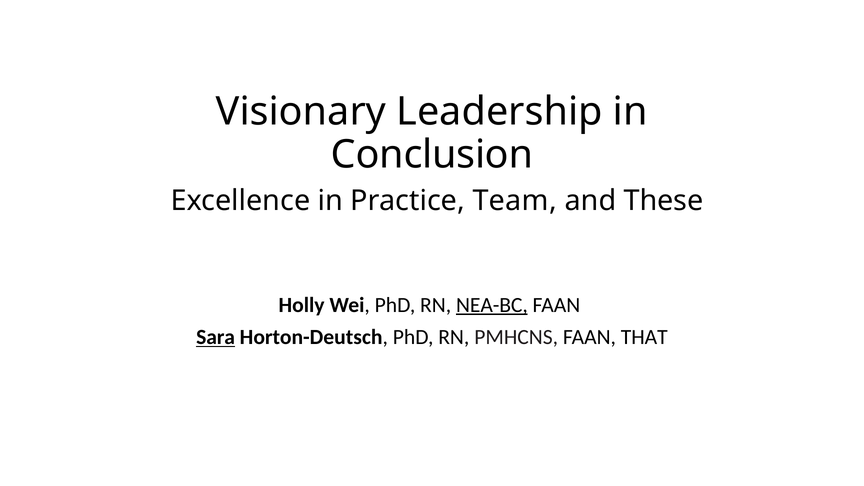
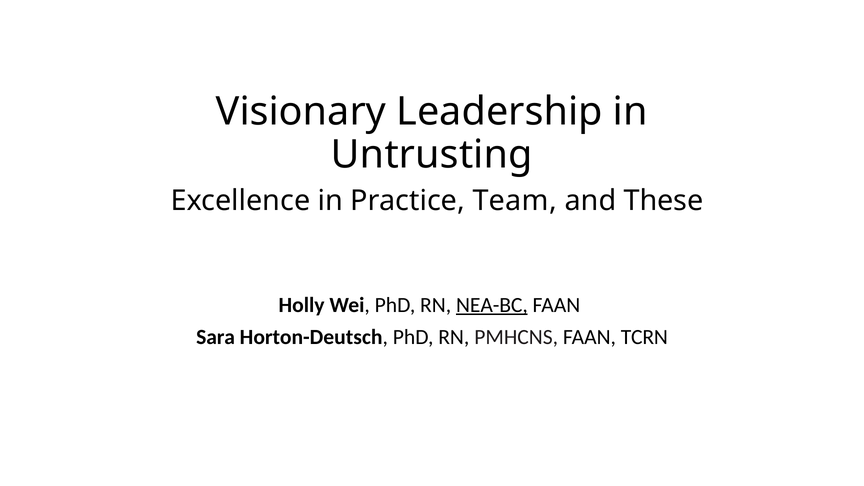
Conclusion: Conclusion -> Untrusting (432, 155)
Sara underline: present -> none (216, 337)
THAT: THAT -> TCRN (644, 337)
